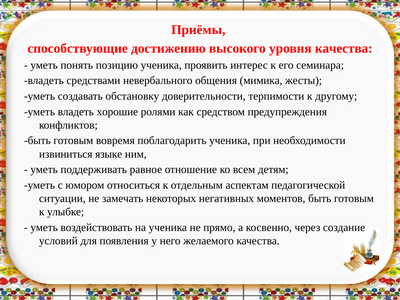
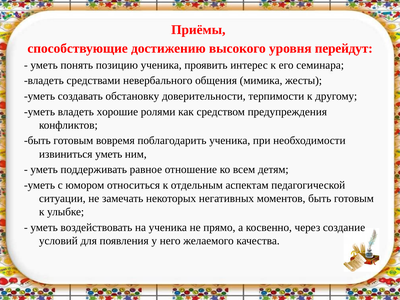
уровня качества: качества -> перейдут (344, 48)
извиниться языке: языке -> уметь (109, 154)
